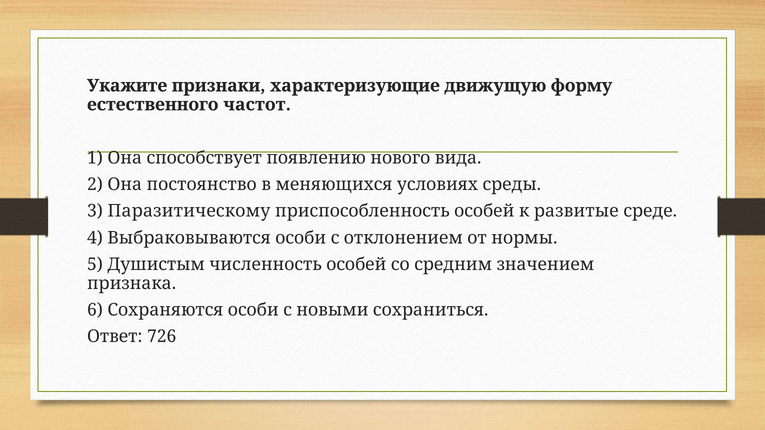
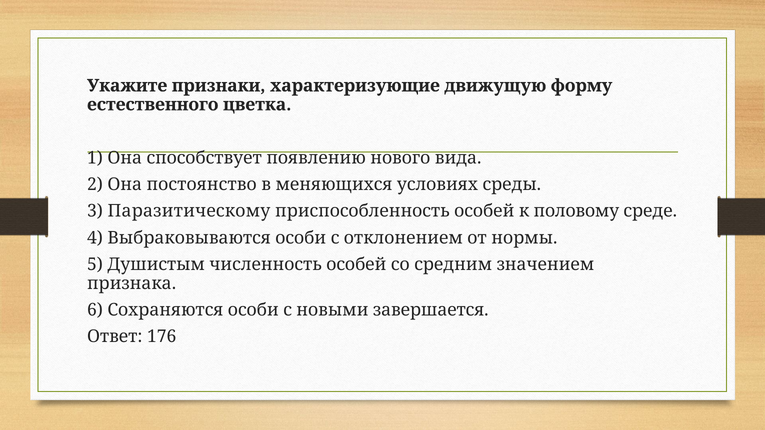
частот: частот -> цветка (257, 105)
развитые: развитые -> половому (576, 211)
сохраниться: сохраниться -> завершается (431, 310)
726: 726 -> 176 (162, 337)
